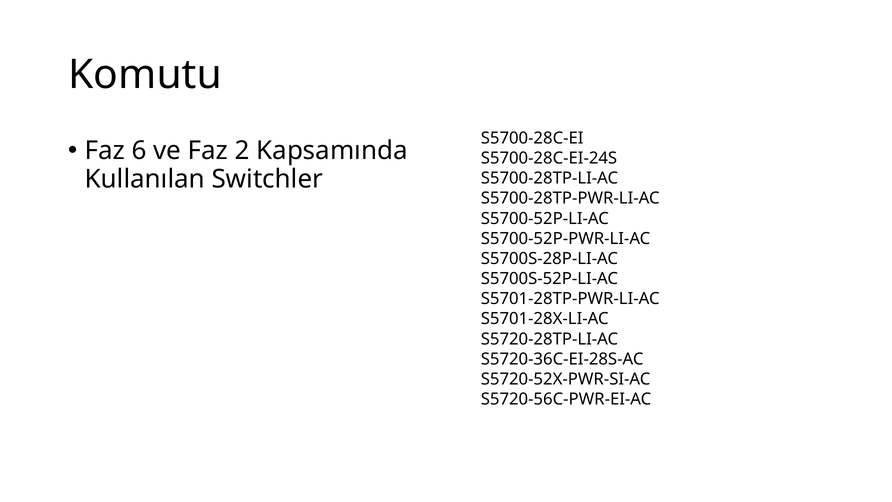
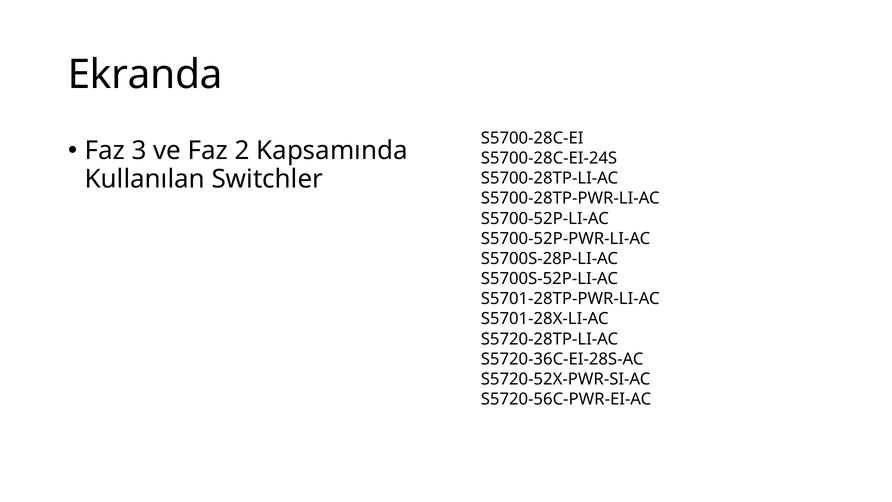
Komutu: Komutu -> Ekranda (145, 75)
6: 6 -> 3 (139, 151)
